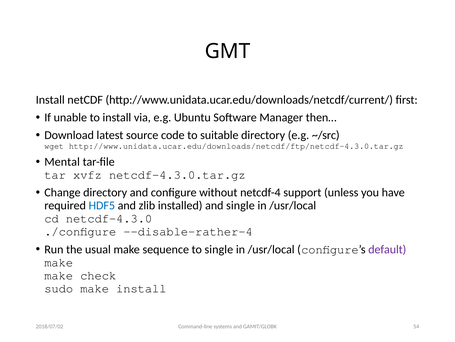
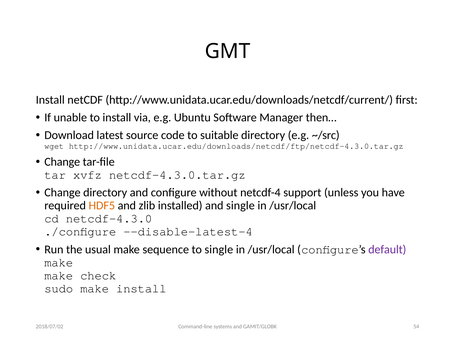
Mental: Mental -> Change (62, 162)
HDF5 colour: blue -> orange (102, 205)
--disable-rather-4: --disable-rather-4 -> --disable-latest-4 (188, 231)
